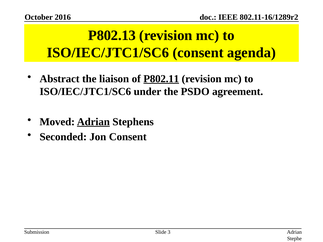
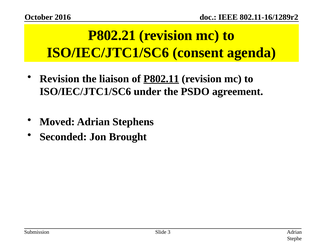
P802.13: P802.13 -> P802.21 (112, 35)
Abstract: Abstract -> Revision (60, 79)
Adrian underline: present -> none (93, 122)
Jon Consent: Consent -> Brought (128, 137)
